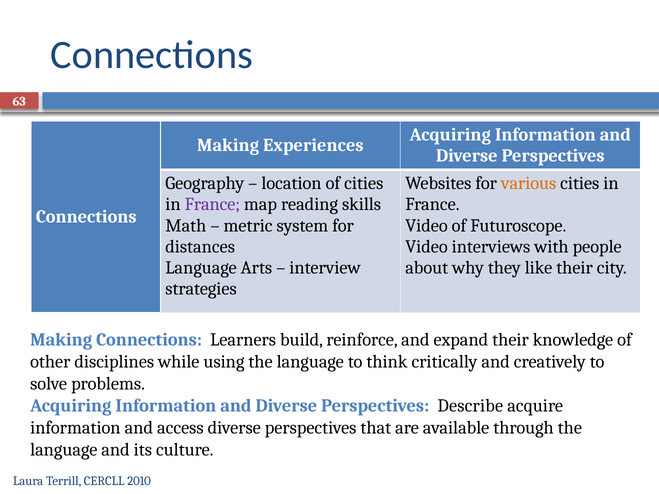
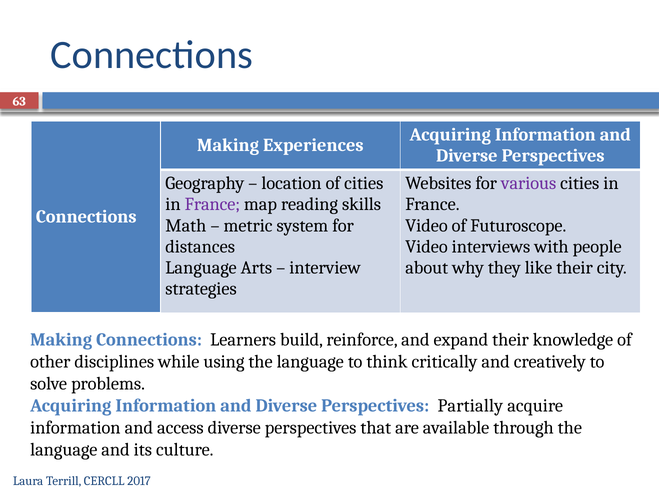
various colour: orange -> purple (529, 183)
Describe: Describe -> Partially (470, 406)
2010: 2010 -> 2017 (139, 481)
